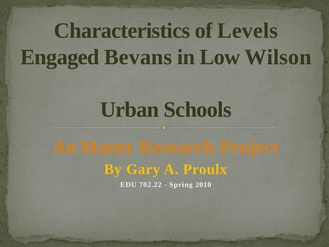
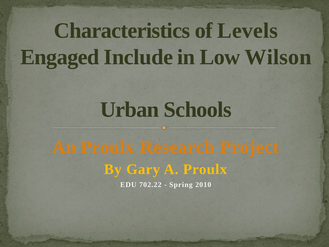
Bevans: Bevans -> Include (138, 57)
An Matter: Matter -> Proulx (107, 147)
